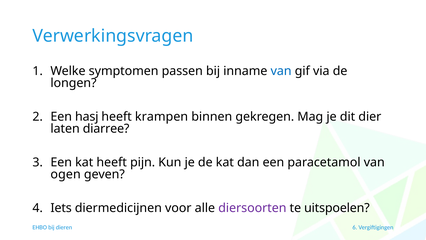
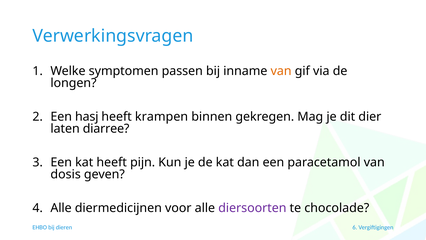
van colour: blue -> orange (281, 71)
ogen: ogen -> dosis (66, 174)
Iets: Iets -> Alle (61, 208)
uitspoelen: uitspoelen -> chocolade (337, 208)
